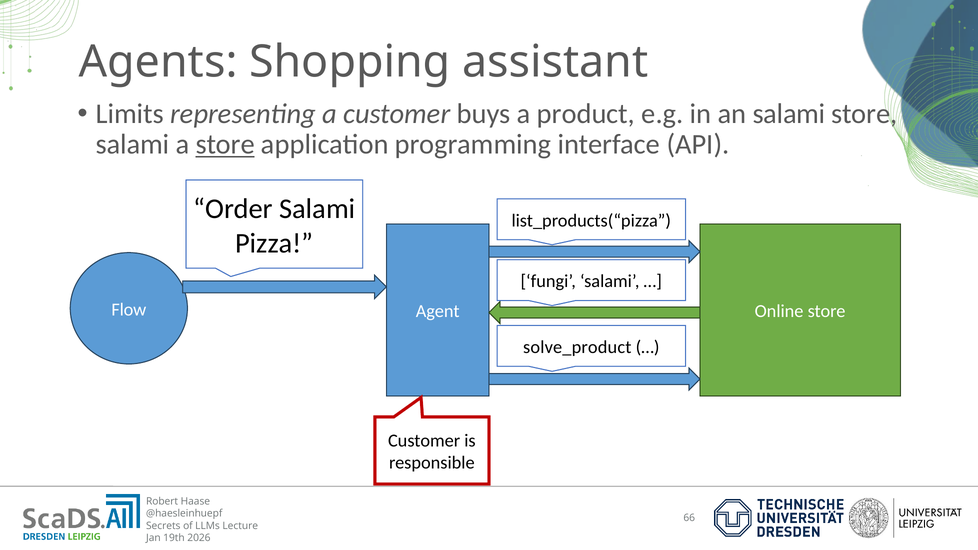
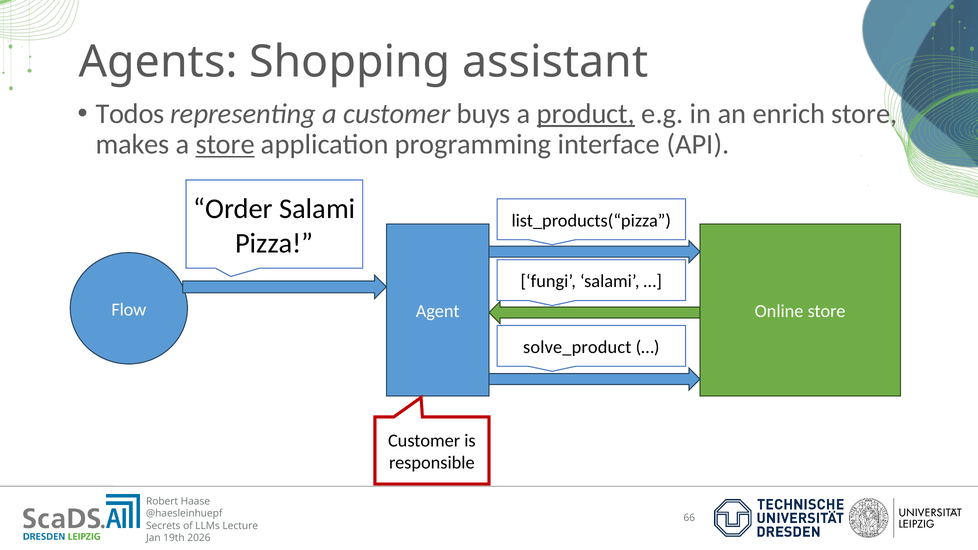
Limits: Limits -> Todos (130, 114)
product underline: none -> present (586, 114)
an salami: salami -> enrich (789, 114)
salami: salami -> makes (133, 145)
